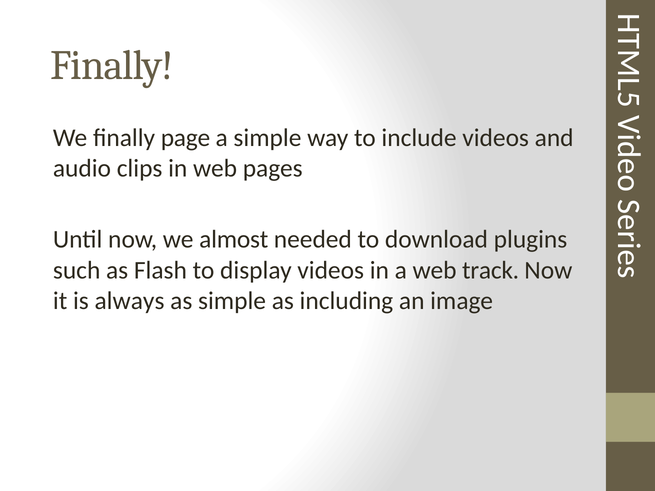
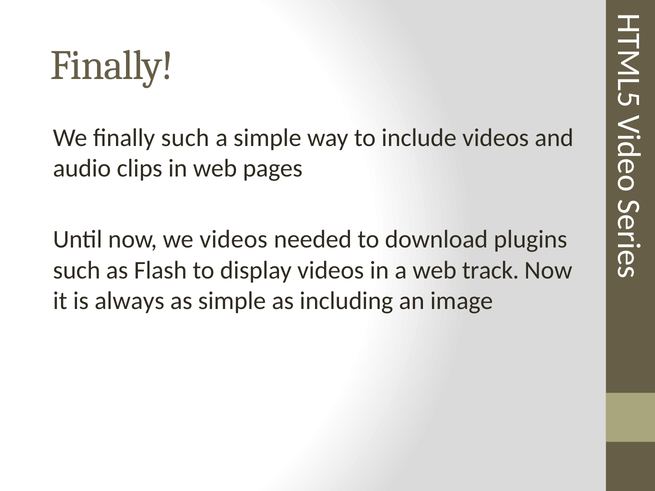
finally page: page -> such (185, 138)
we almost: almost -> videos (234, 240)
